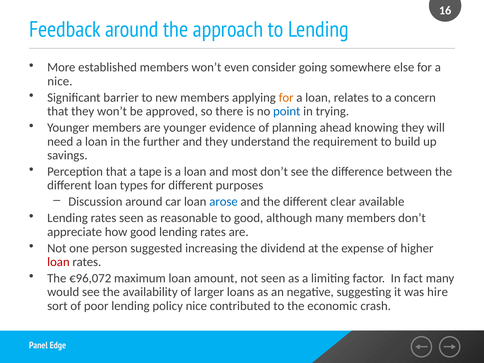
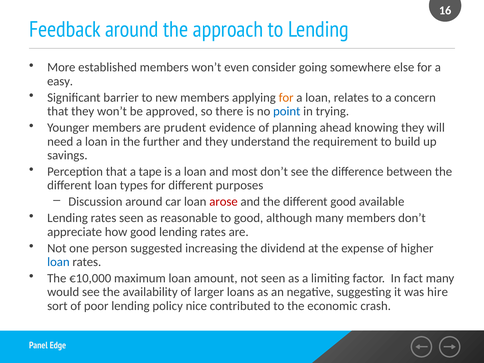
nice: nice -> easy (60, 81)
are younger: younger -> prudent (185, 128)
arose colour: blue -> red (224, 202)
different clear: clear -> good (343, 202)
loan colour: red -> blue (58, 262)
€96,072: €96,072 -> €10,000 (90, 278)
